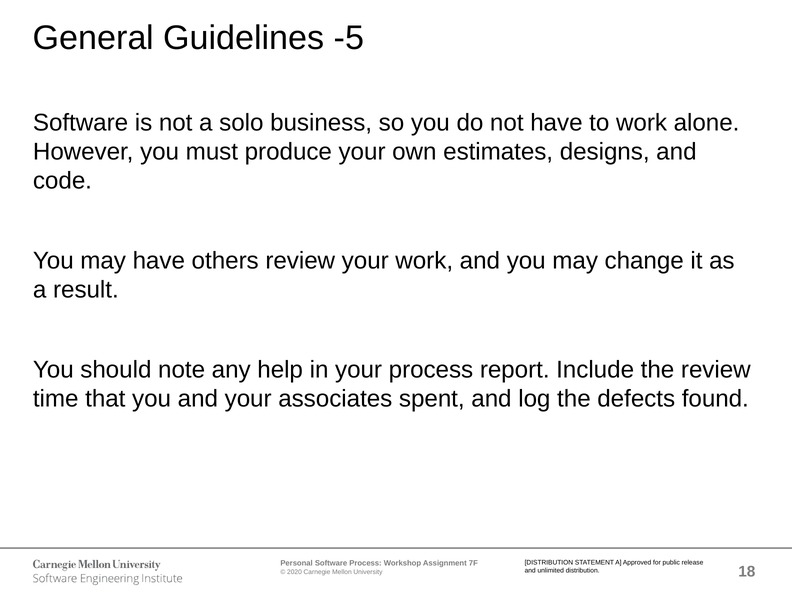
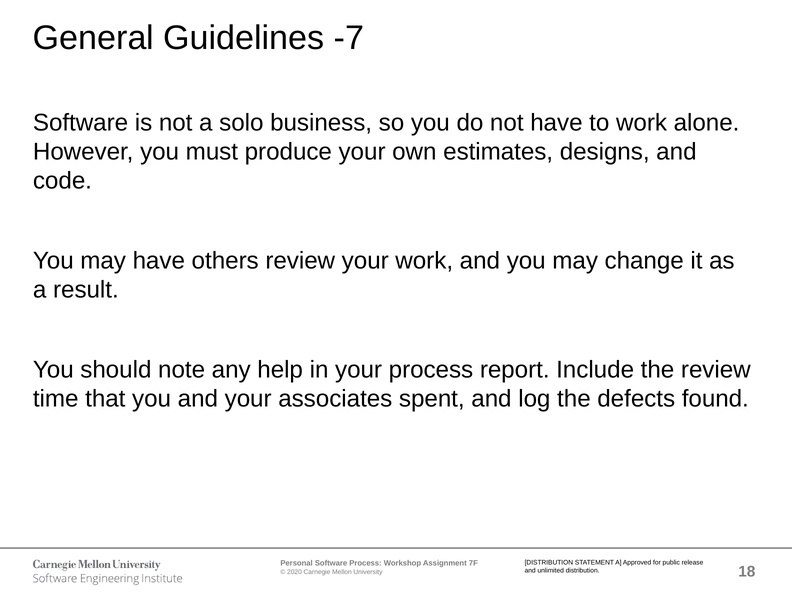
-5: -5 -> -7 (349, 38)
